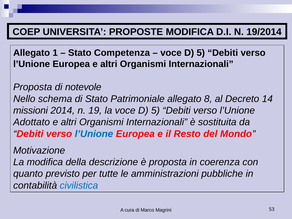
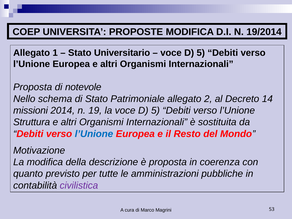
Competenza: Competenza -> Universitario (122, 53)
8: 8 -> 2 (208, 99)
Adottato: Adottato -> Struttura (32, 122)
civilistica colour: blue -> purple (79, 185)
